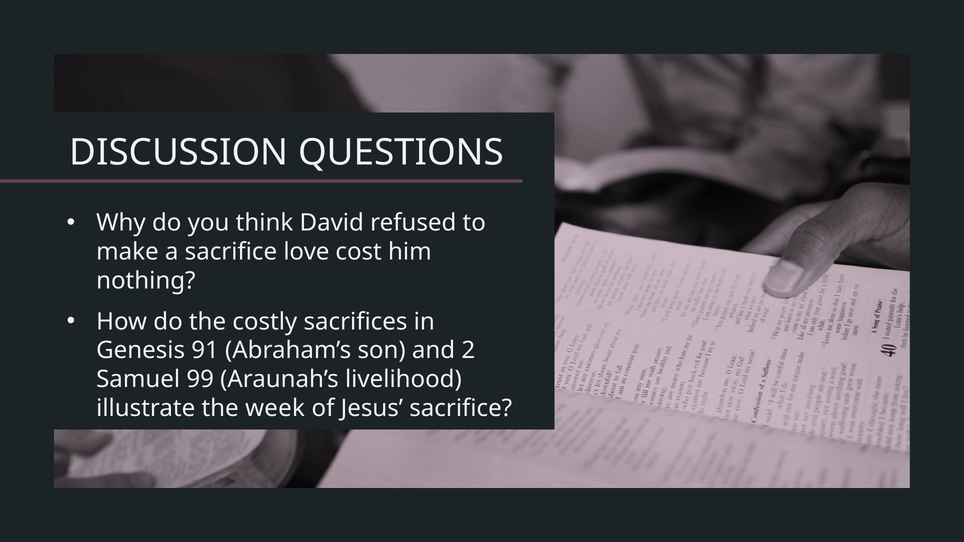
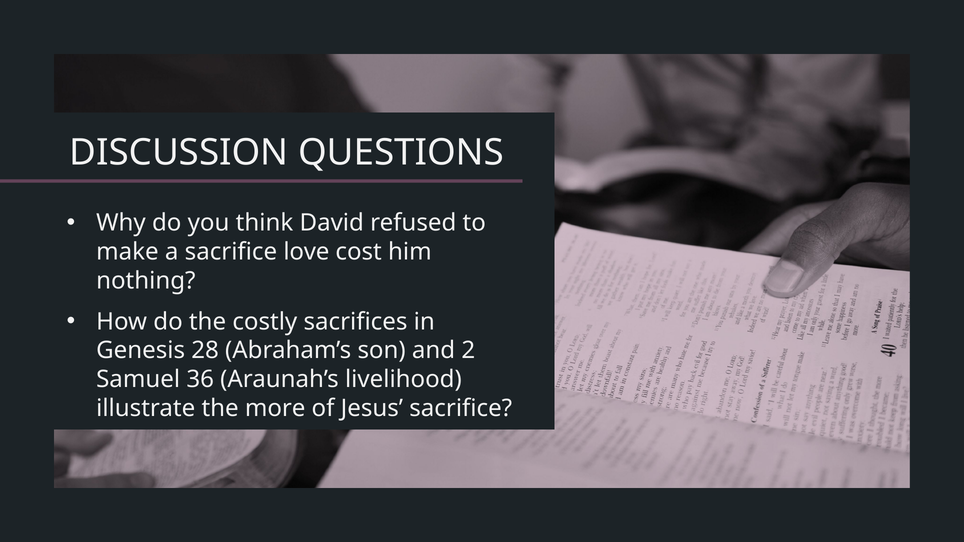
91: 91 -> 28 (205, 351)
99: 99 -> 36 (200, 380)
week: week -> more (275, 409)
